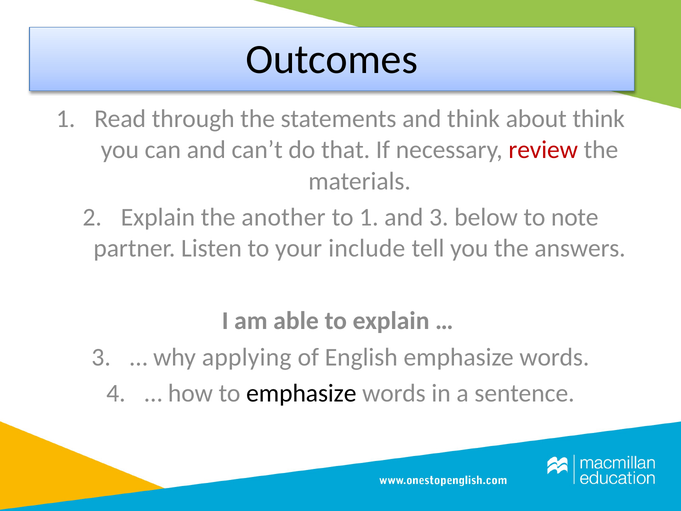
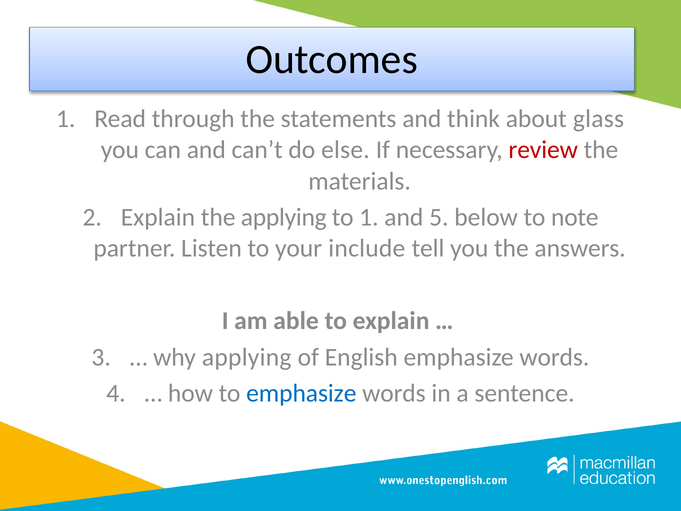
about think: think -> glass (599, 119)
that: that -> else (345, 150)
the another: another -> applying (284, 217)
and 3: 3 -> 5 (439, 217)
emphasize colour: black -> blue (301, 393)
